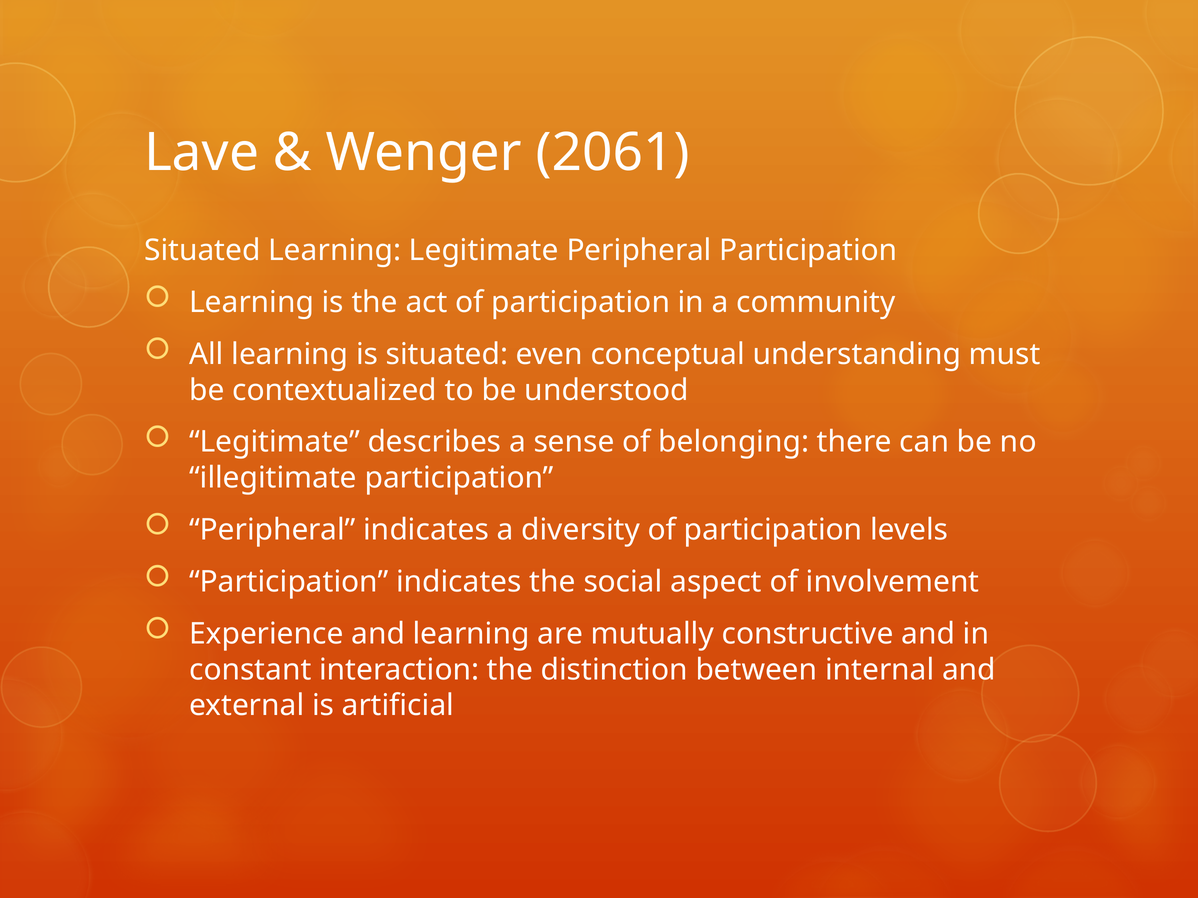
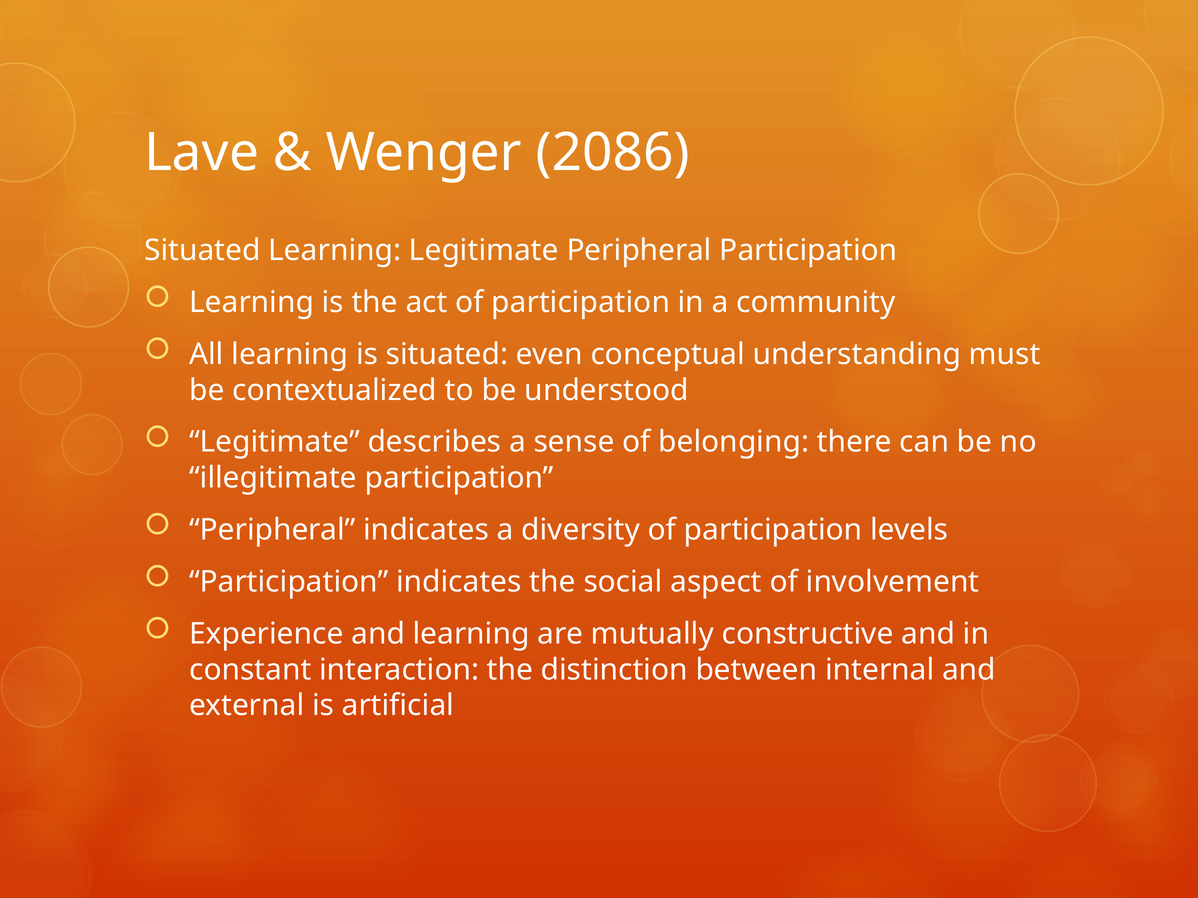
2061: 2061 -> 2086 (613, 153)
